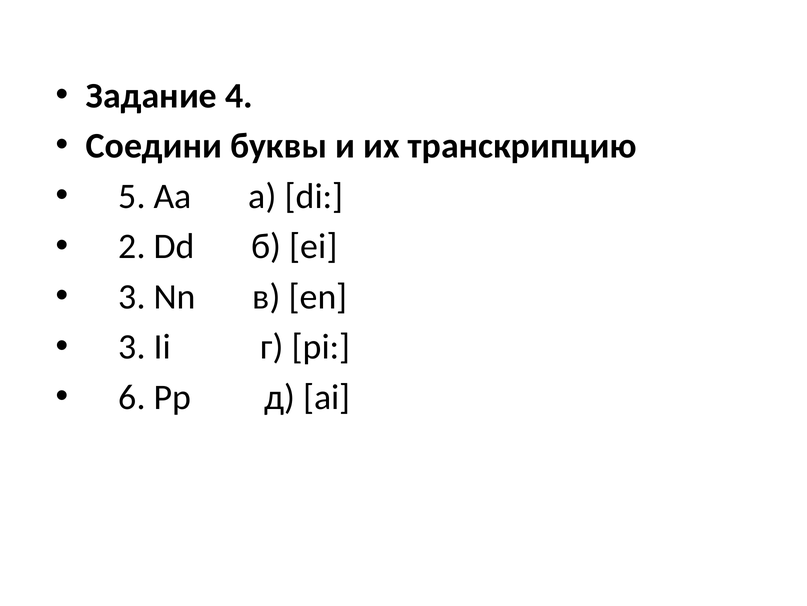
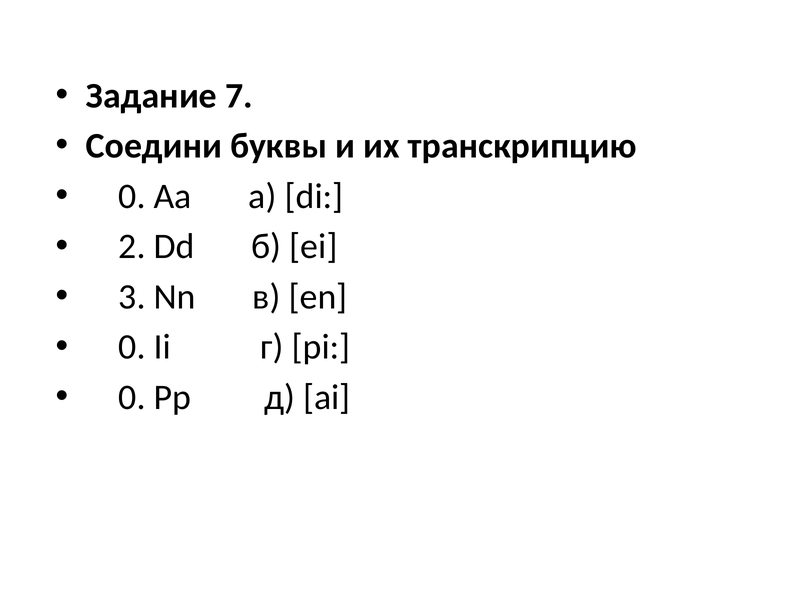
4: 4 -> 7 (239, 96)
5: 5 -> 0 (132, 196)
3: 3 -> 0 (132, 347)
6: 6 -> 0 (132, 397)
